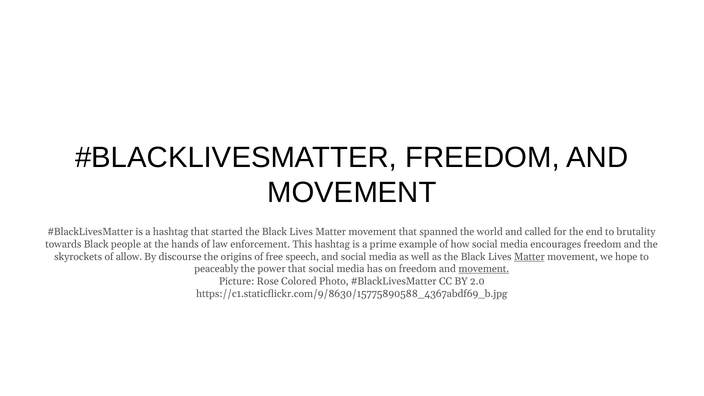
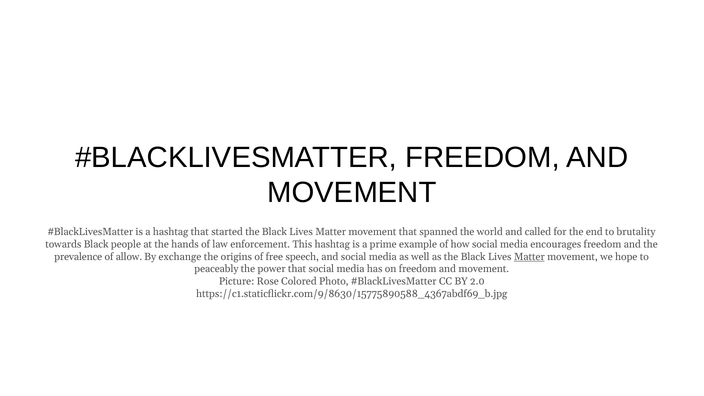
skyrockets: skyrockets -> prevalence (78, 257)
discourse: discourse -> exchange (180, 257)
movement underline: present -> none (484, 269)
